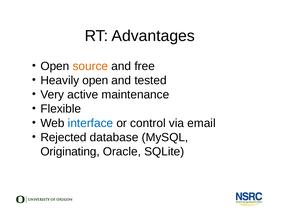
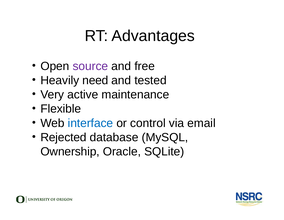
source colour: orange -> purple (90, 66)
Heavily open: open -> need (95, 80)
Originating: Originating -> Ownership (70, 151)
